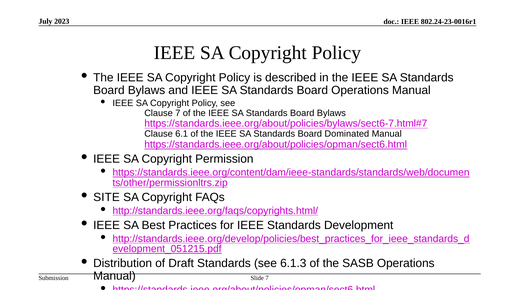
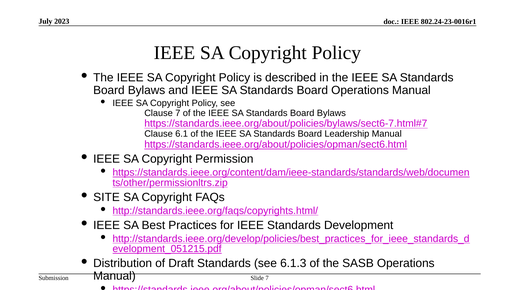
Dominated: Dominated -> Leadership (347, 134)
